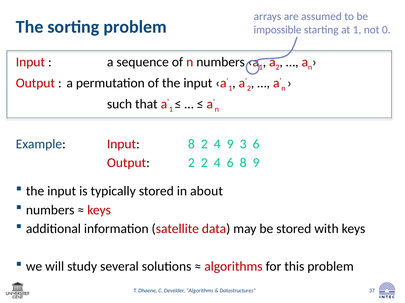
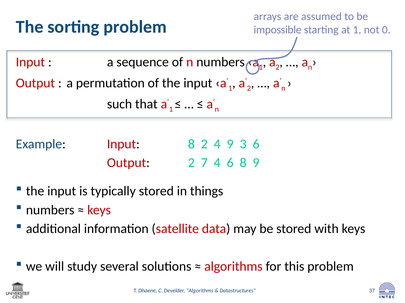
2 2: 2 -> 7 (204, 163)
about: about -> things (207, 192)
